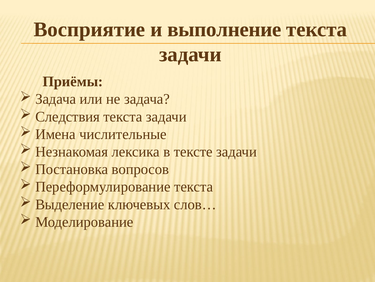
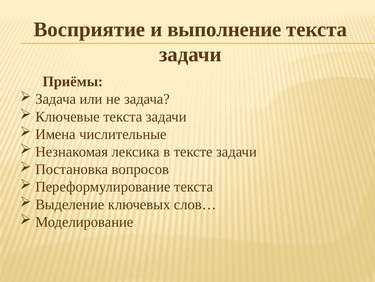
Следствия: Следствия -> Ключевые (68, 116)
